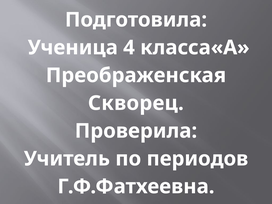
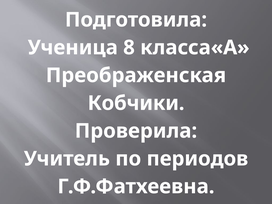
4: 4 -> 8 (129, 48)
Скворец: Скворец -> Кобчики (136, 103)
